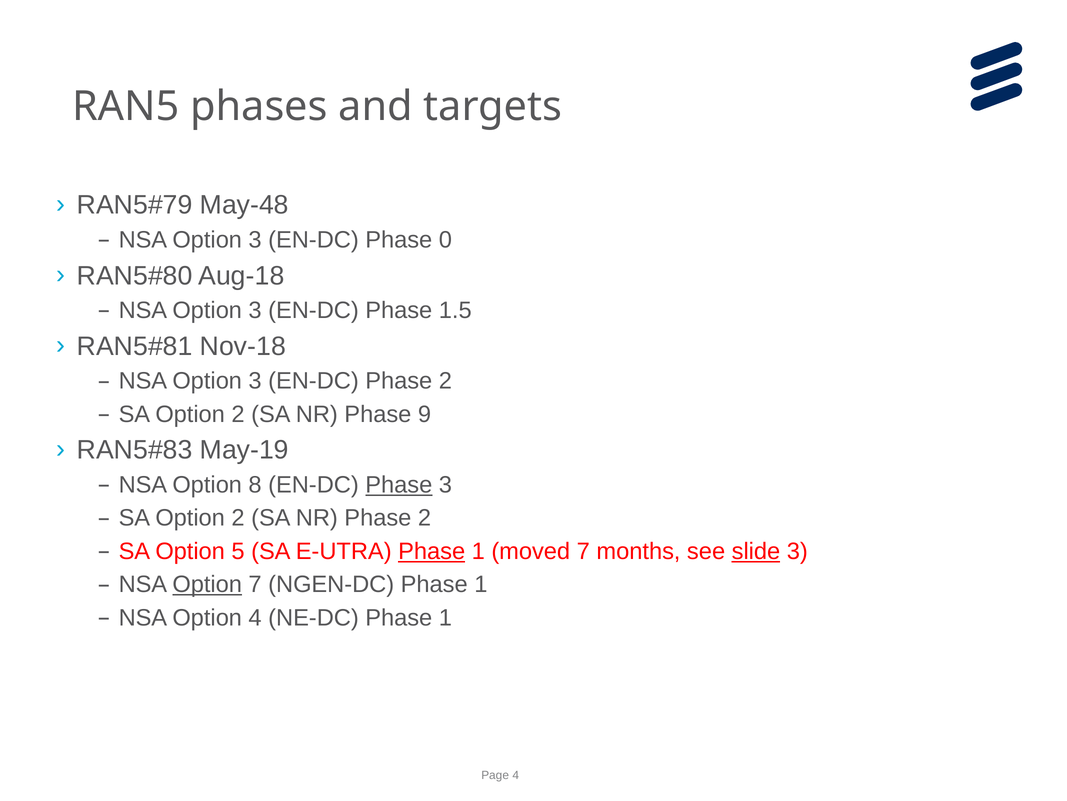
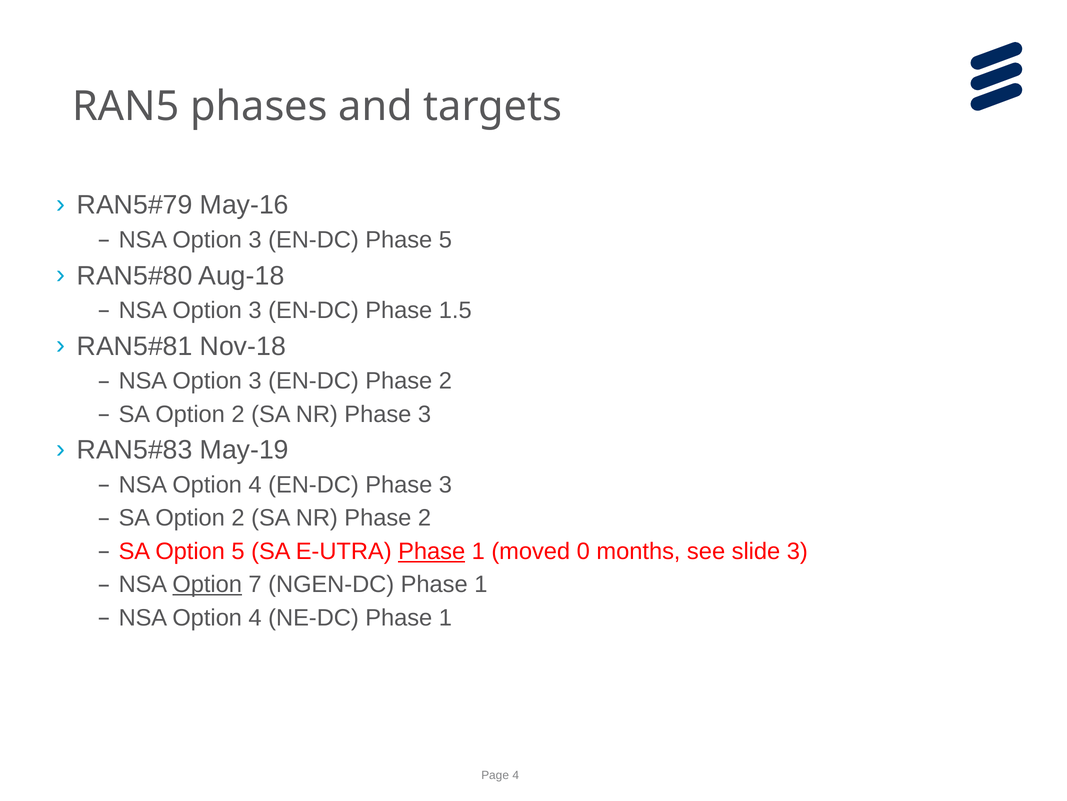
May-48: May-48 -> May-16 (244, 205)
Phase 0: 0 -> 5 (445, 240)
NR Phase 9: 9 -> 3 (424, 414)
8: 8 -> 4 (255, 484)
Phase underline: present -> none (399, 484)
moved 7: 7 -> 0 (583, 551)
slide underline: present -> none (756, 551)
